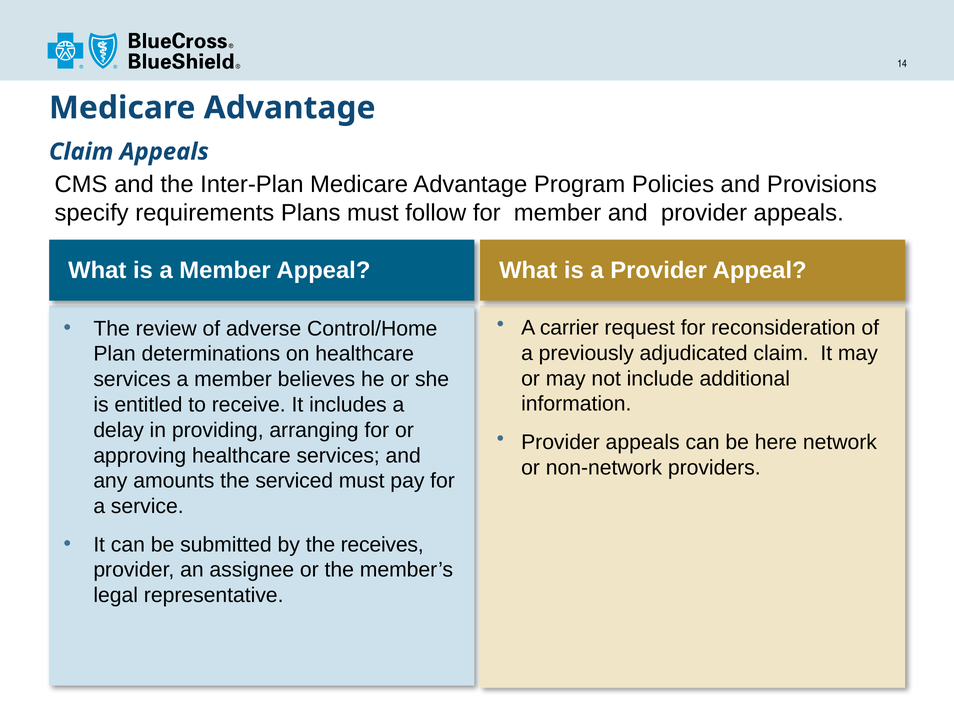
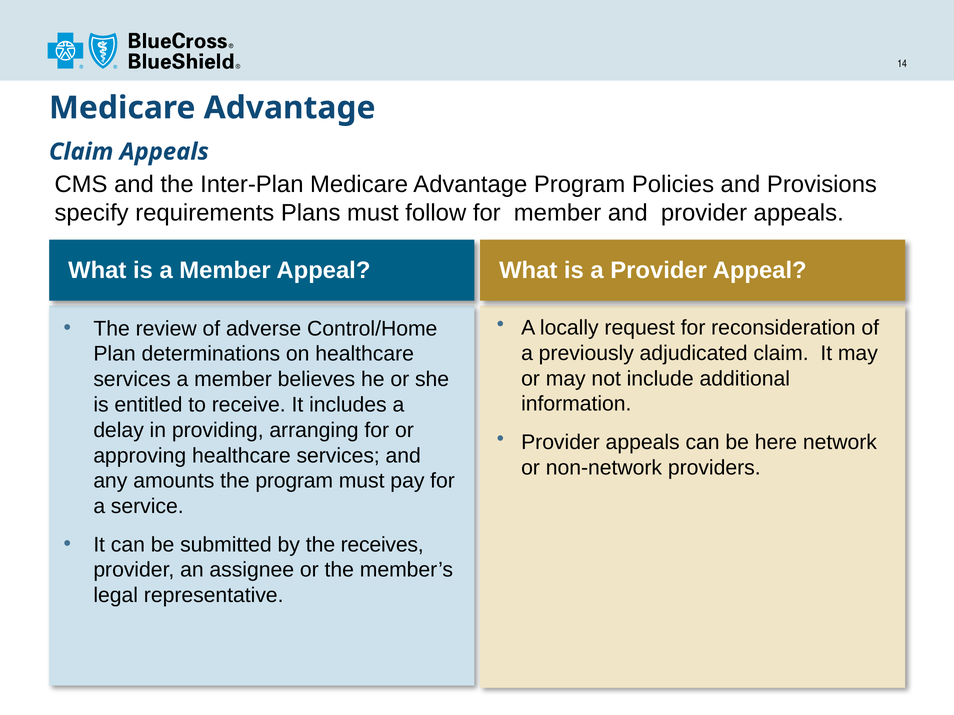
carrier: carrier -> locally (569, 328)
the serviced: serviced -> program (294, 481)
